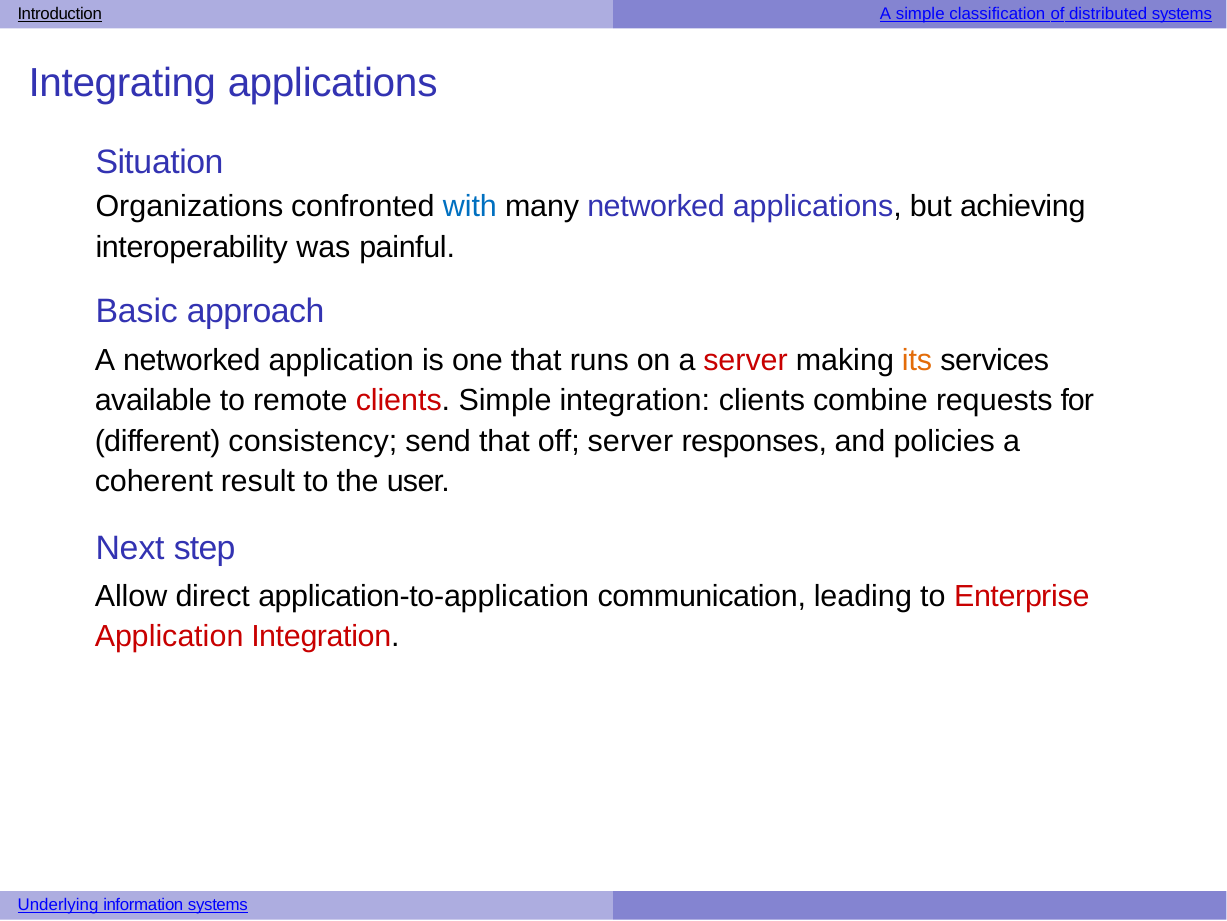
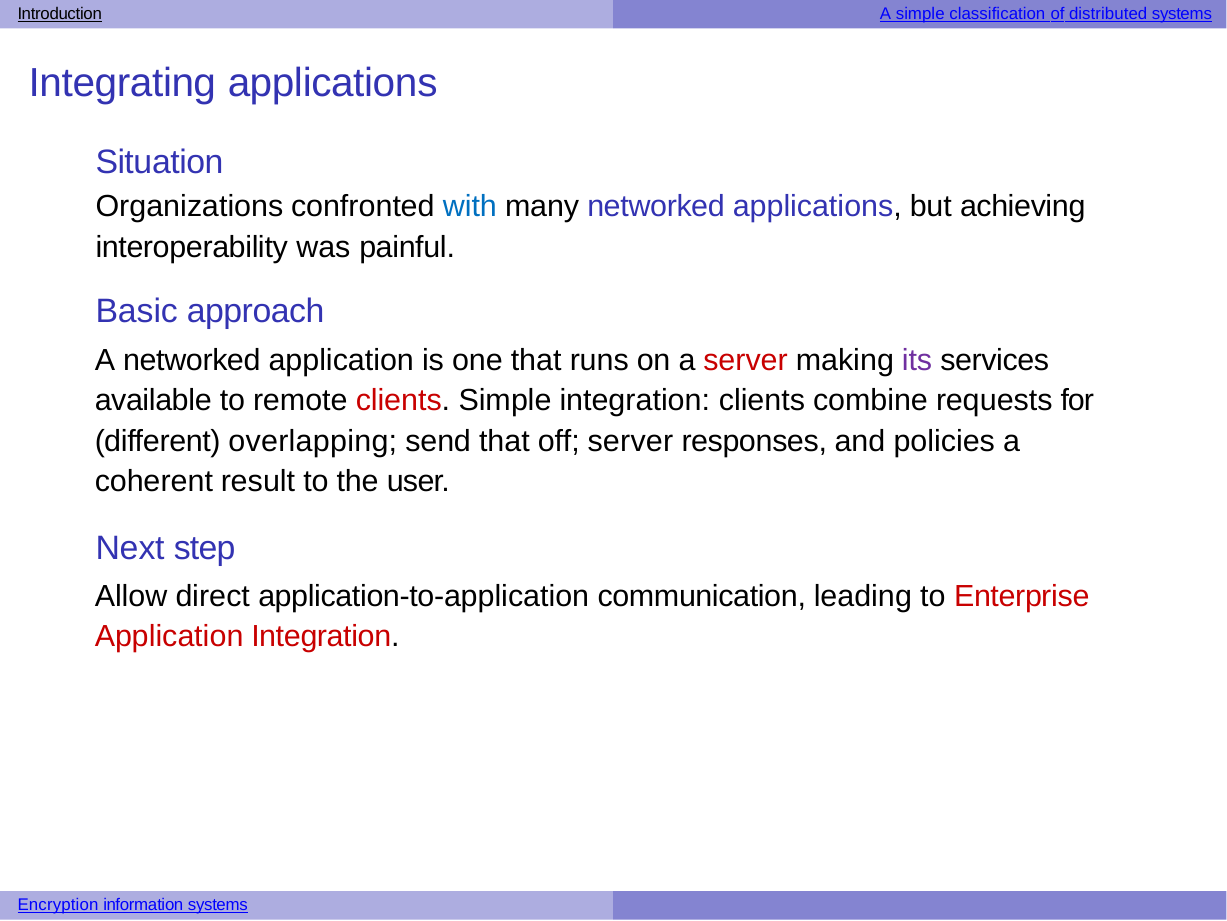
its colour: orange -> purple (917, 360)
consistency: consistency -> overlapping (313, 441)
Underlying: Underlying -> Encryption (58, 905)
